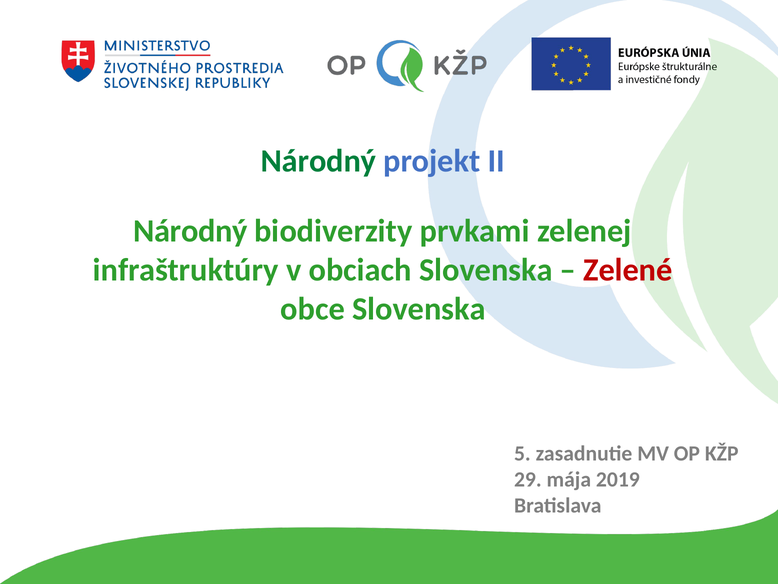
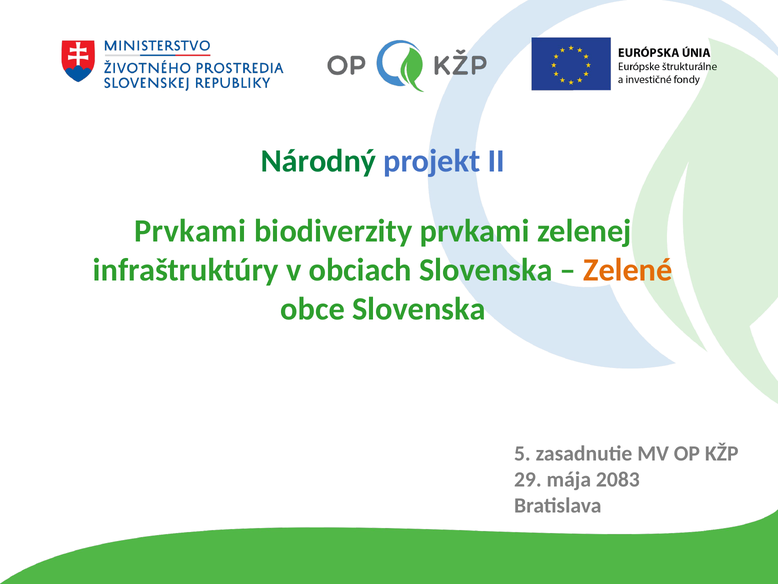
Národný: Národný -> Prvkami (190, 231)
Zelené colour: red -> orange (628, 270)
2019: 2019 -> 2083 (618, 479)
